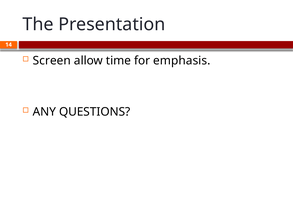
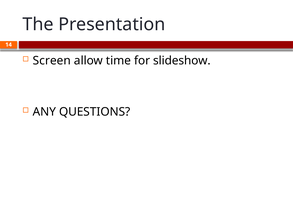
emphasis: emphasis -> slideshow (182, 61)
